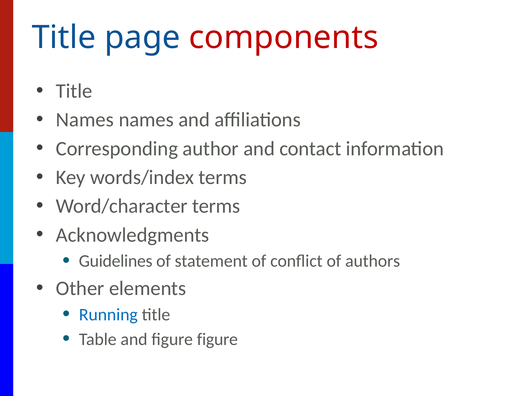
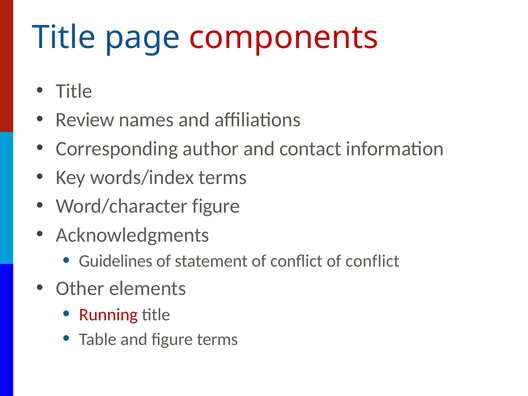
Names: Names -> Review (85, 120)
Word/character terms: terms -> figure (216, 206)
conflict of authors: authors -> conflict (373, 261)
Running colour: blue -> red (108, 315)
figure figure: figure -> terms (217, 339)
